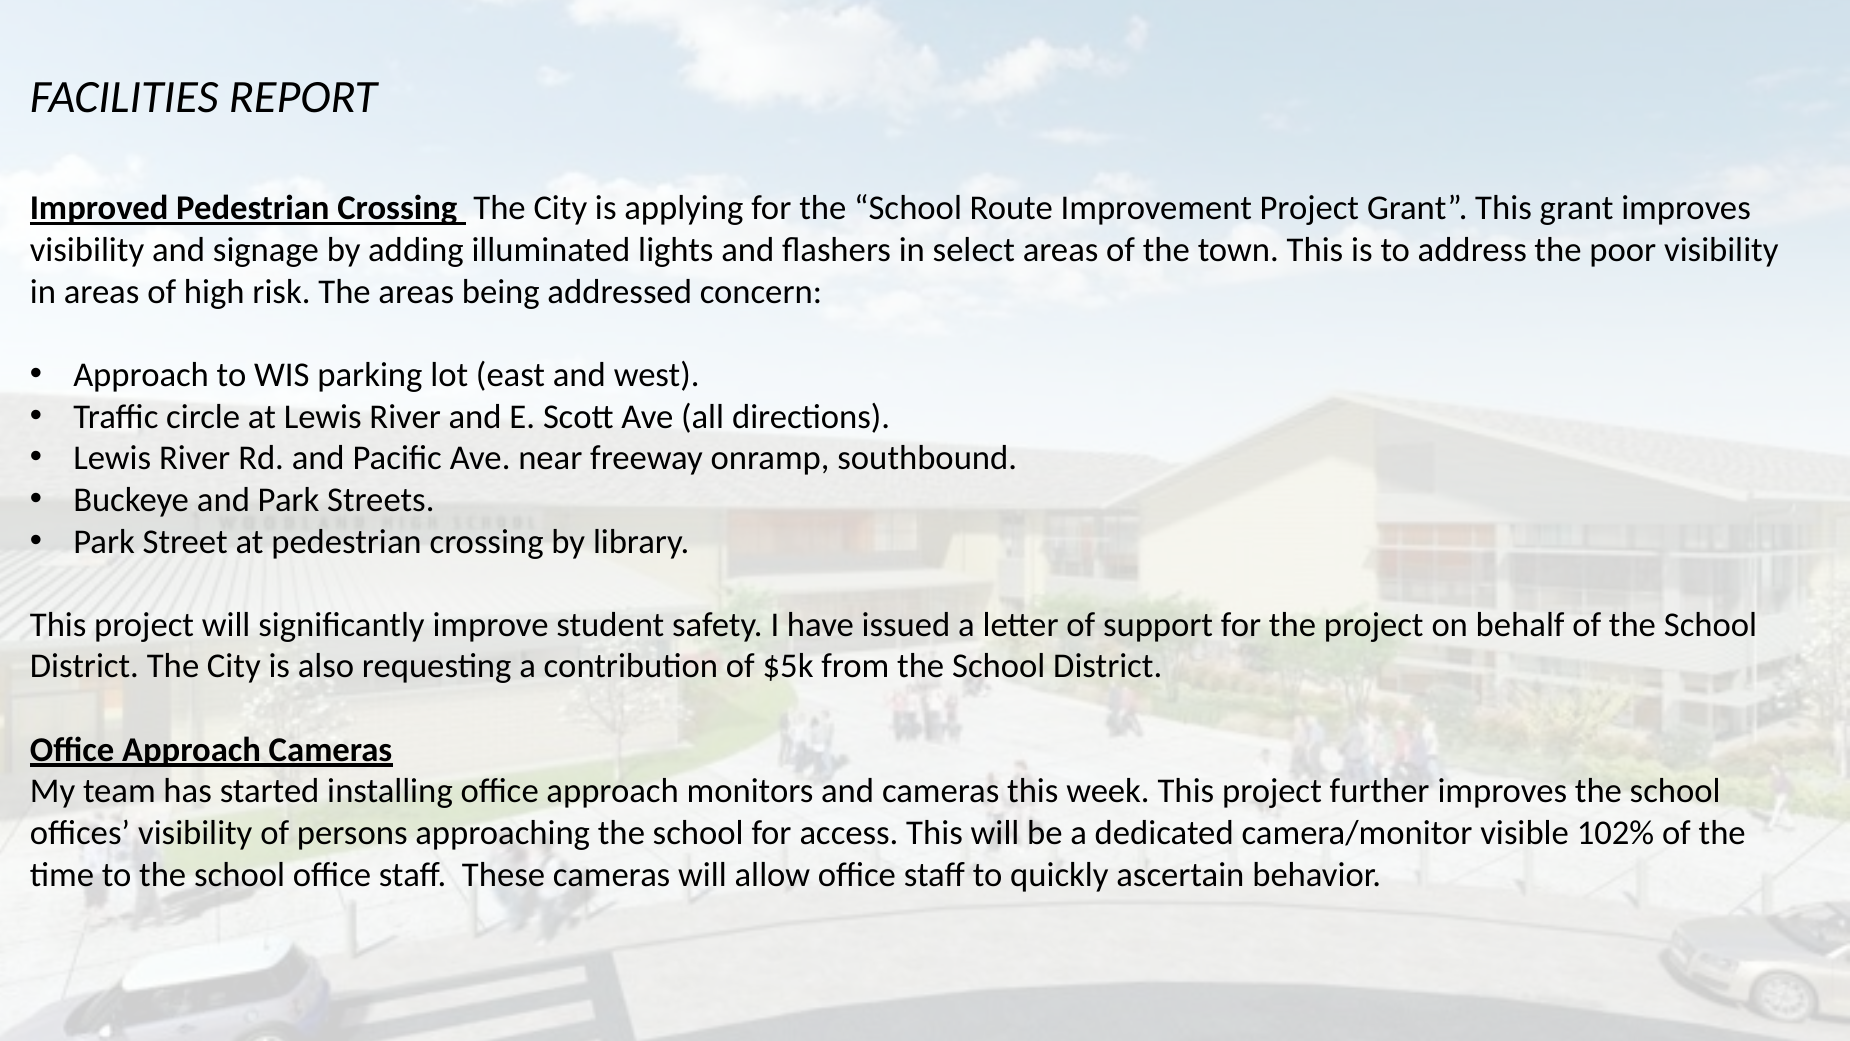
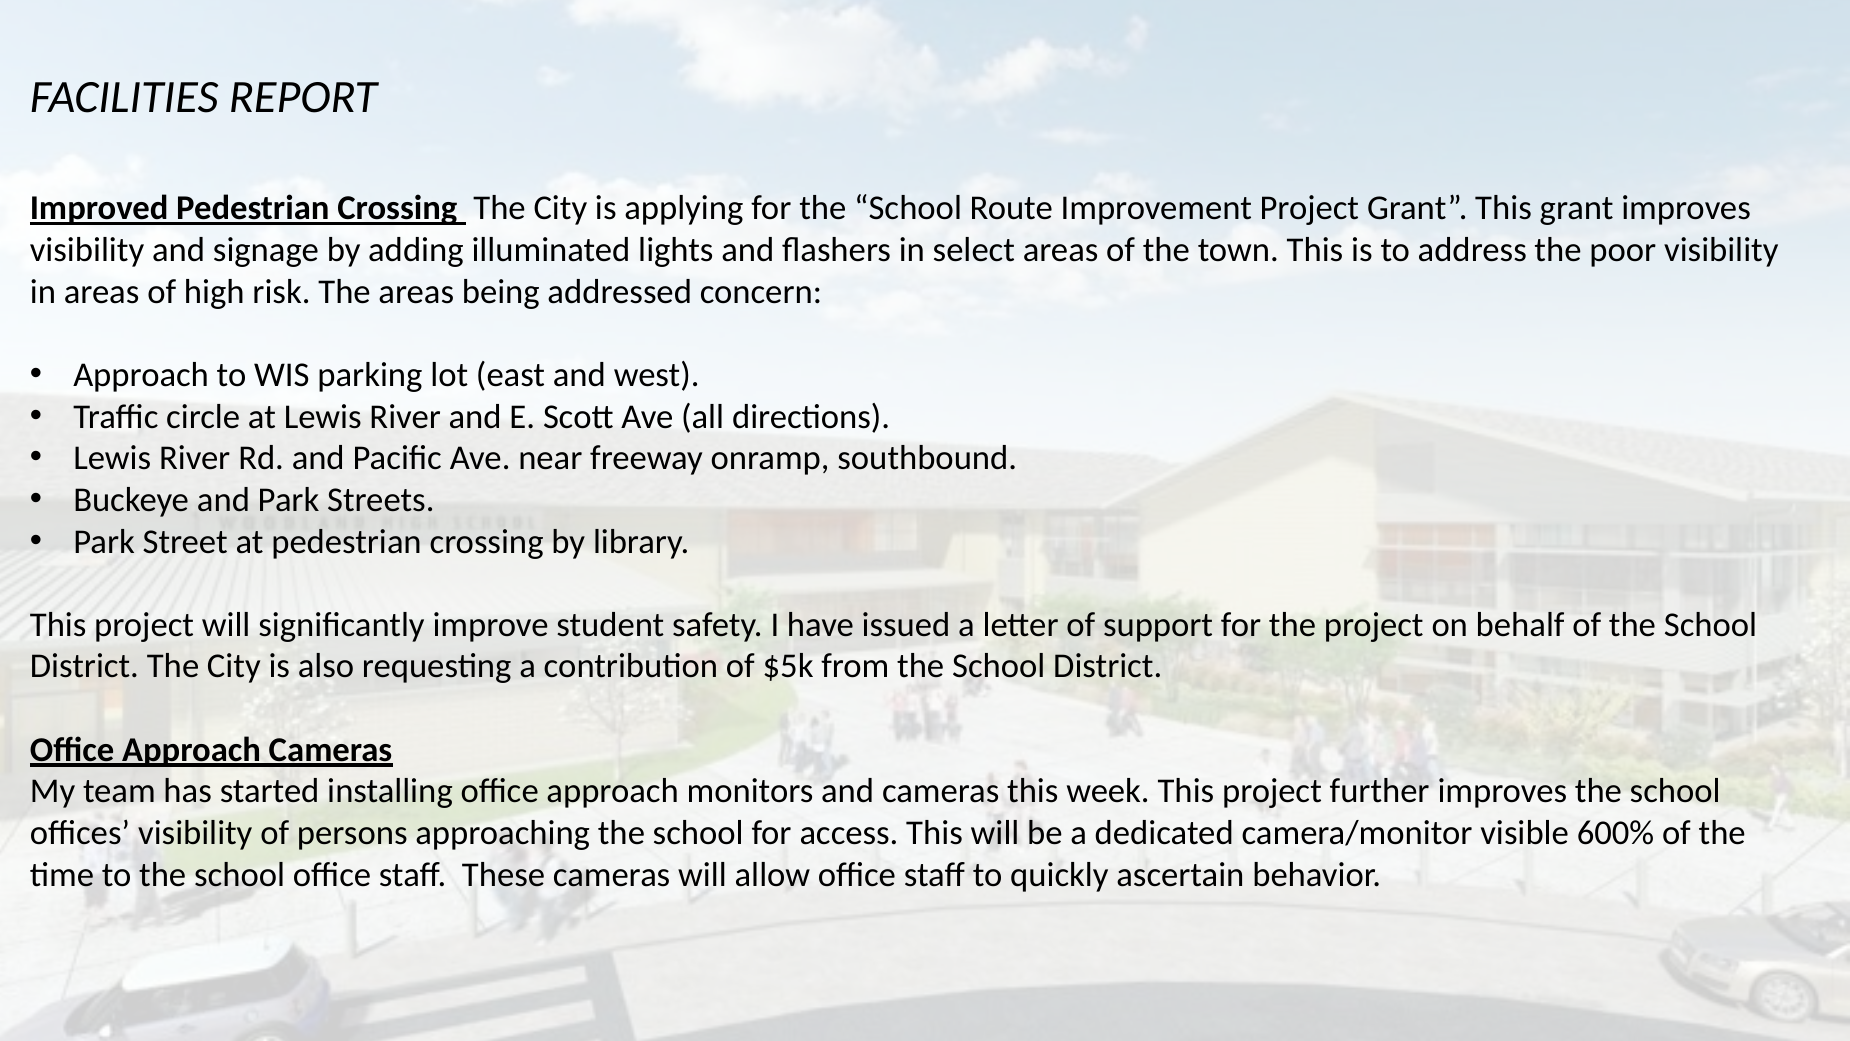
102%: 102% -> 600% (1615, 833)
